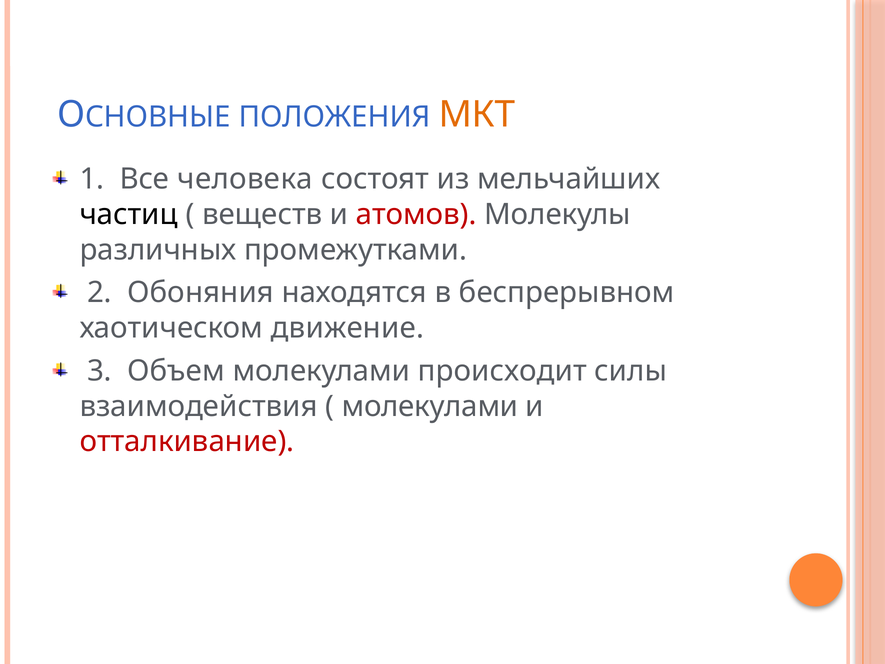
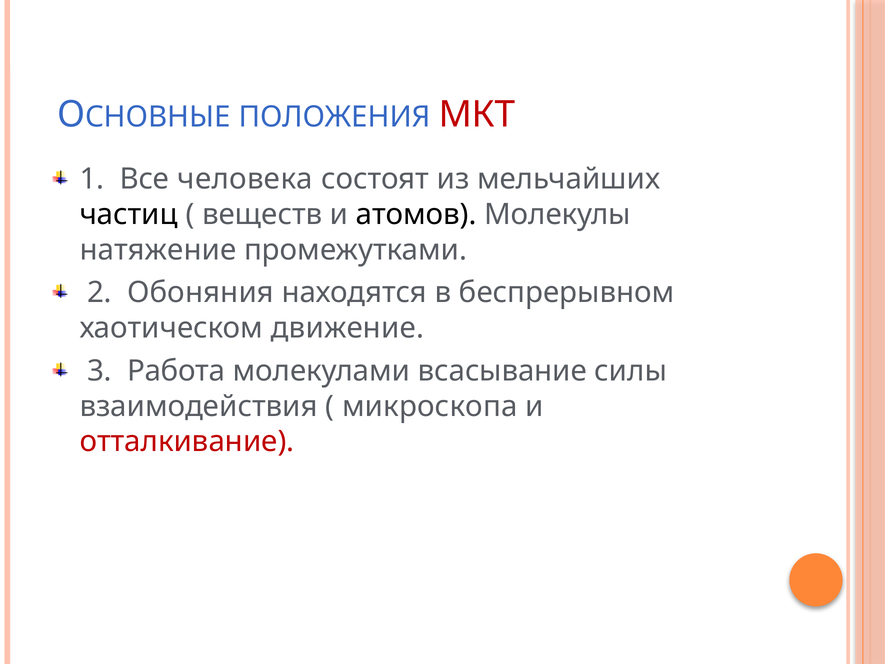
МКТ colour: orange -> red (477, 114)
атомов colour: red -> black (416, 214)
различных: различных -> натяжение (158, 250)
Объем: Объем -> Работа (176, 371)
происходит: происходит -> всасывание (502, 371)
молекулами: молекулами -> микроскопа (430, 406)
